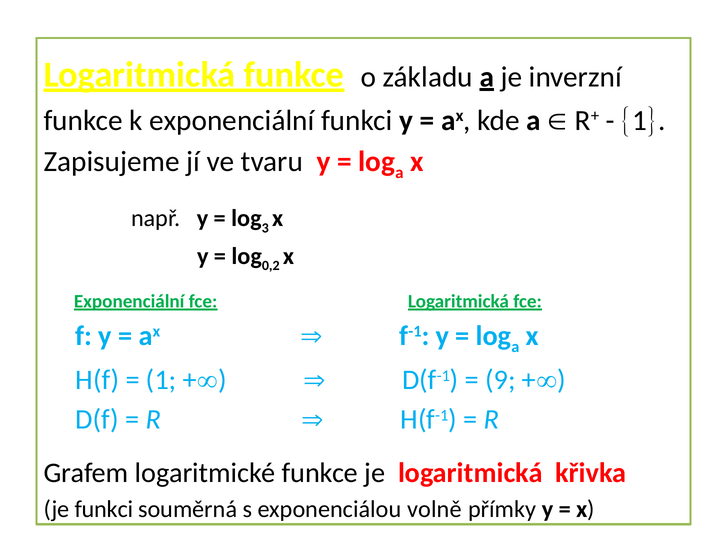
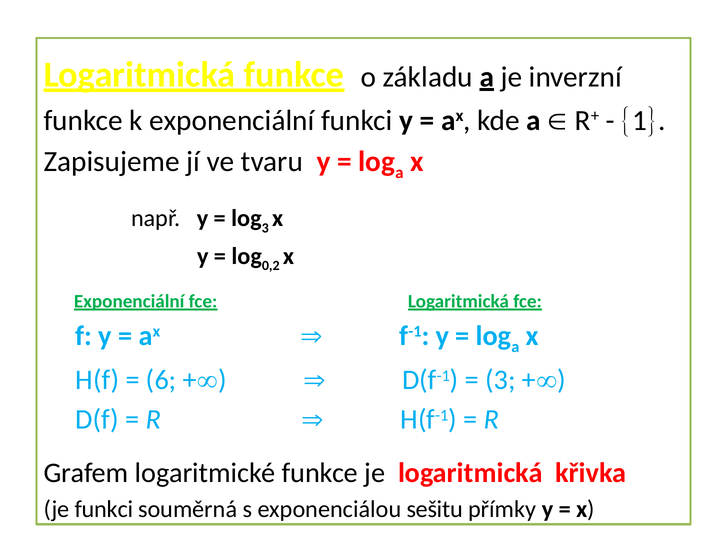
1: 1 -> 6 (161, 380)
9: 9 -> 3 (500, 380)
volně: volně -> sešitu (435, 509)
